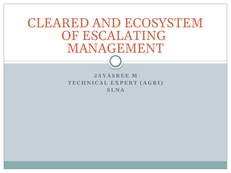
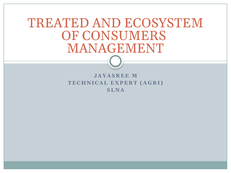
CLEARED: CLEARED -> TREATED (58, 23)
ESCALATING: ESCALATING -> CONSUMERS (124, 36)
